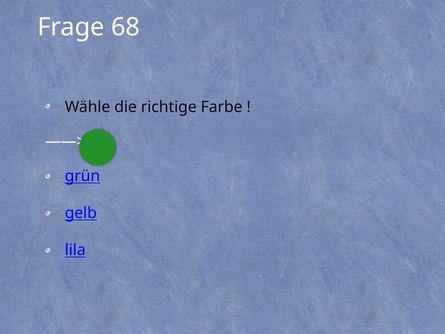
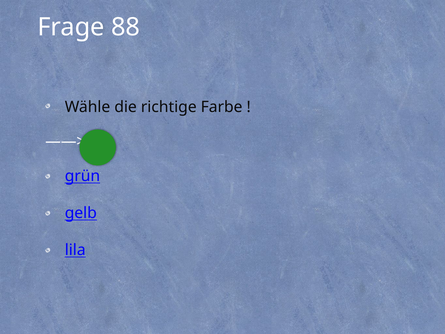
68: 68 -> 88 (126, 27)
